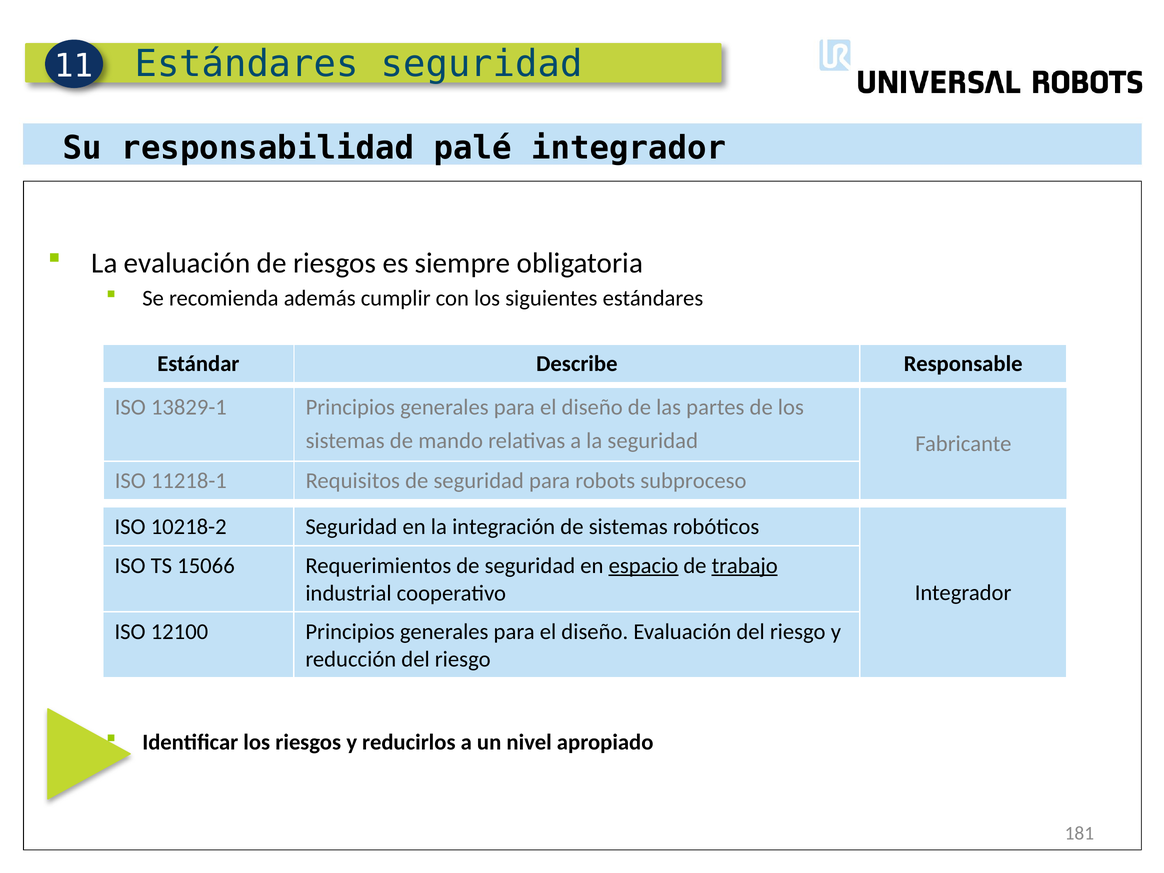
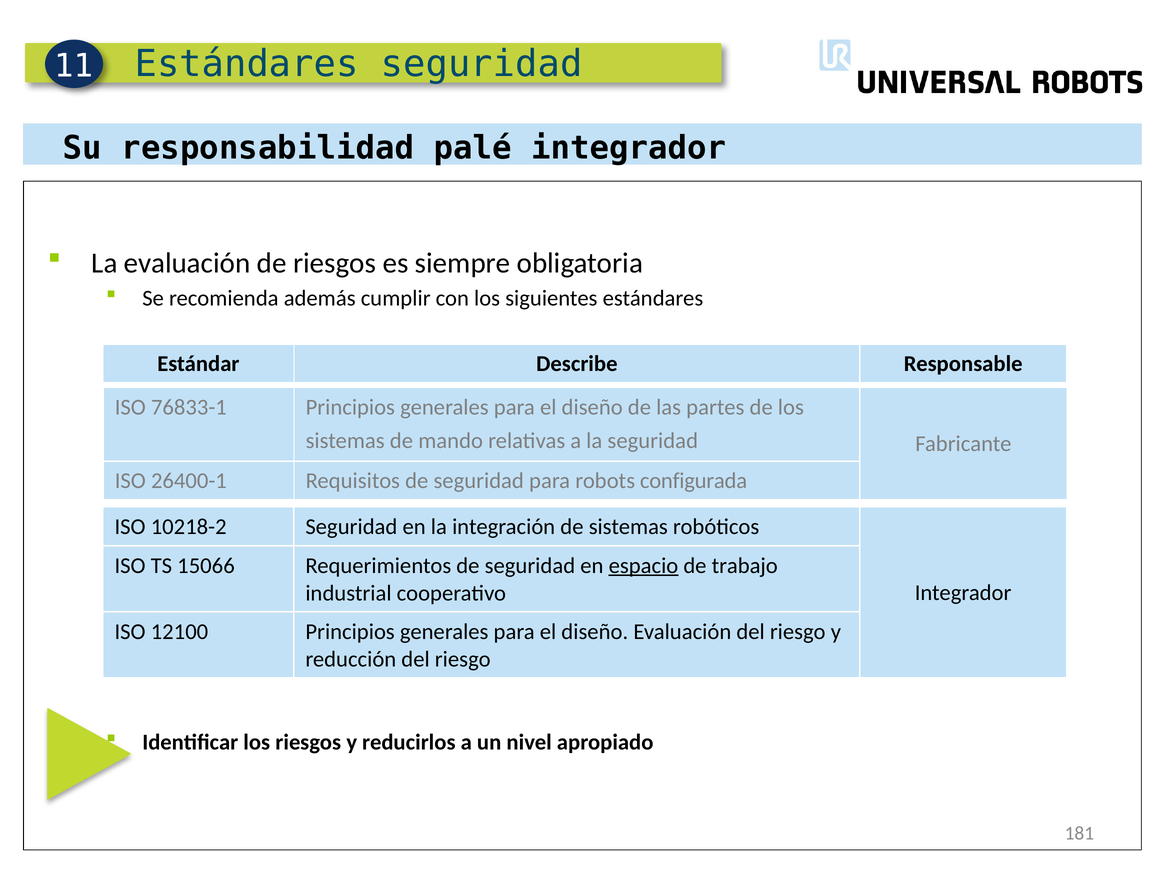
13829-1: 13829-1 -> 76833-1 (189, 407)
11218-1: 11218-1 -> 26400-1 (189, 481)
subproceso: subproceso -> configurada (694, 481)
trabajo underline: present -> none (745, 566)
